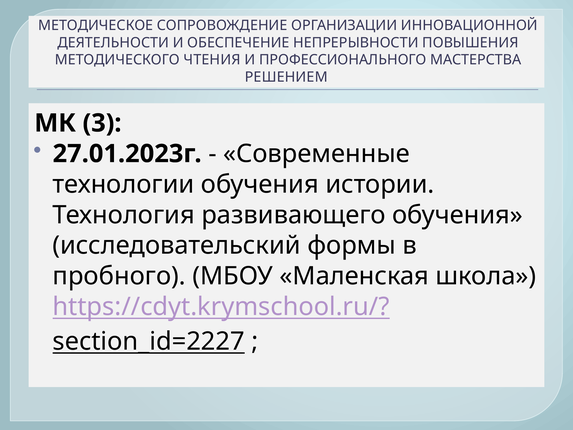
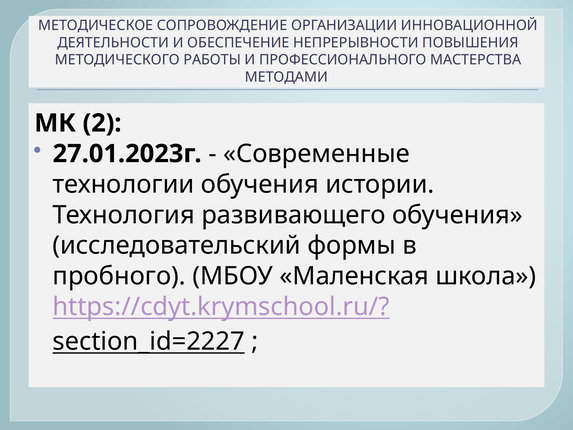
ЧТЕНИЯ: ЧТЕНИЯ -> РАБОТЫ (212, 60)
РЕШЕНИЕМ: РЕШЕНИЕМ -> МЕТОДАМИ (286, 77)
3: 3 -> 2 (102, 123)
